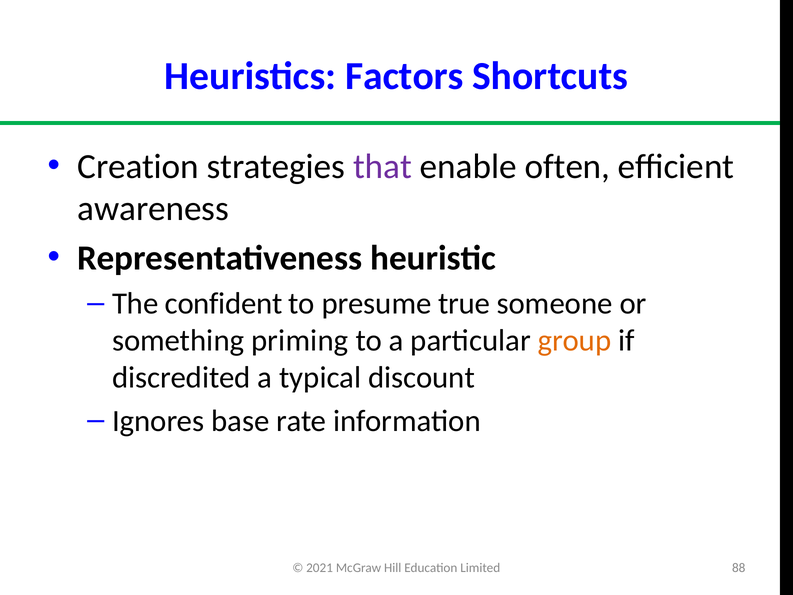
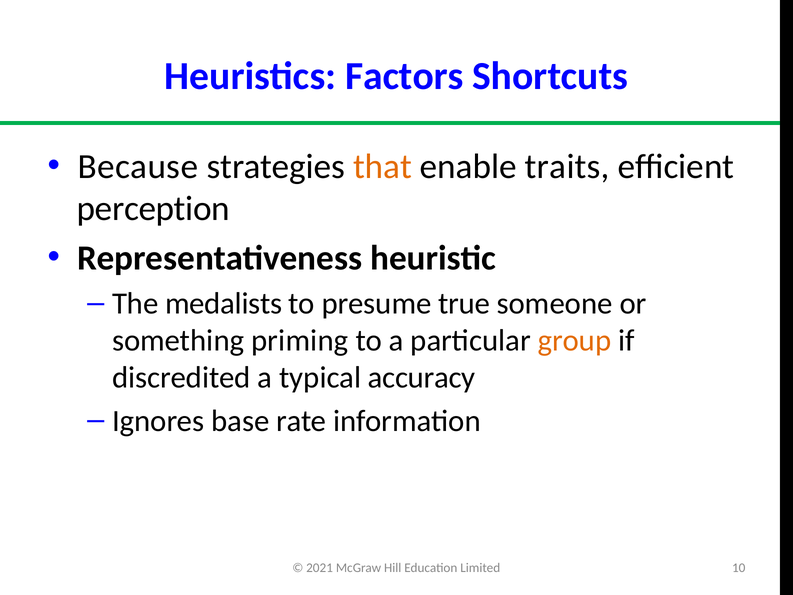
Creation: Creation -> Because (138, 166)
that colour: purple -> orange (383, 166)
often: often -> traits (567, 166)
awareness: awareness -> perception (153, 209)
confident: confident -> medalists (224, 304)
discount: discount -> accuracy (422, 378)
88: 88 -> 10 (739, 568)
